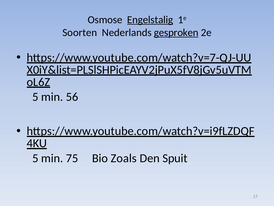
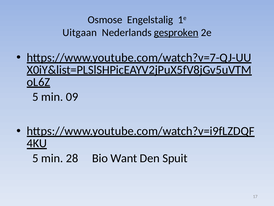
Engelstalig underline: present -> none (150, 20)
Soorten: Soorten -> Uitgaan (80, 32)
56: 56 -> 09 (72, 97)
75: 75 -> 28 (72, 158)
Zoals: Zoals -> Want (124, 158)
